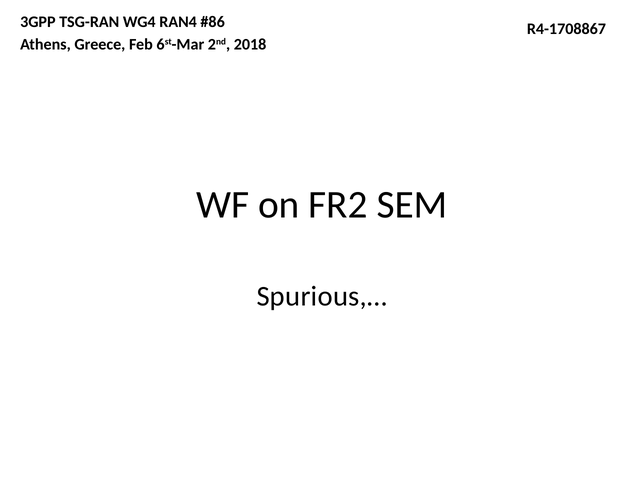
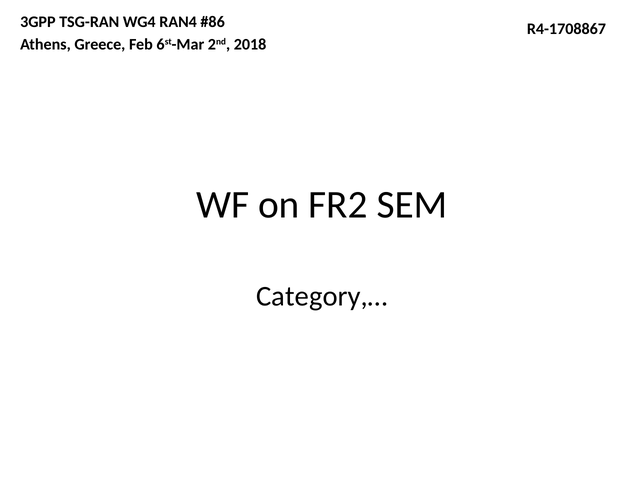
Spurious,…: Spurious,… -> Category,… (322, 296)
